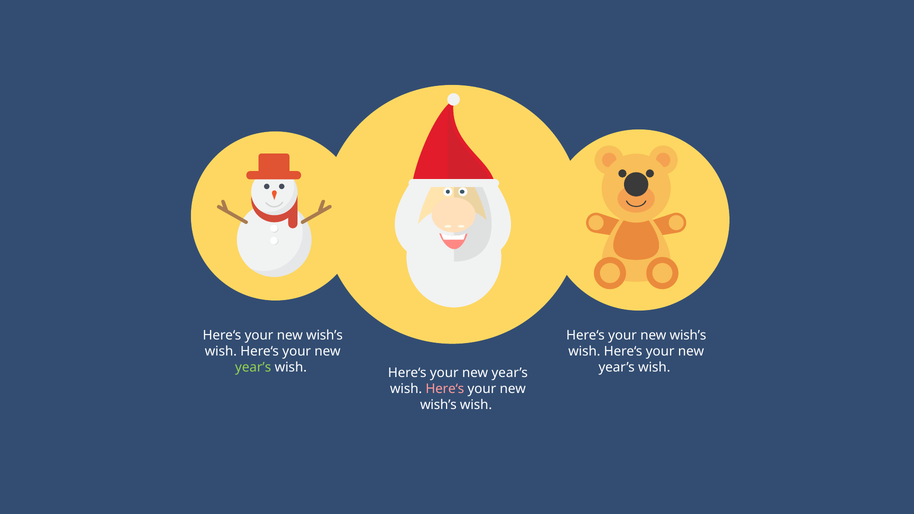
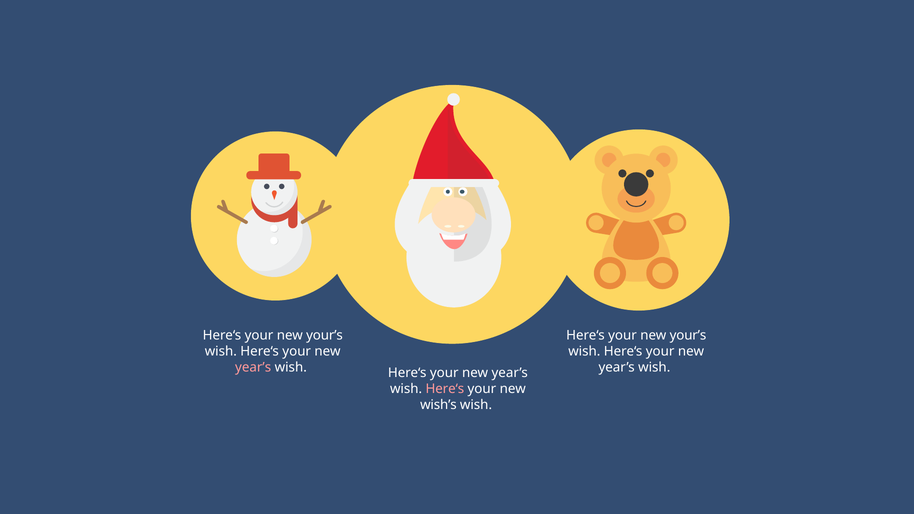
wish’s: wish’s -> your’s (325, 336)
wish’s: wish’s -> your’s (688, 336)
year’s colour: light green -> pink (253, 368)
